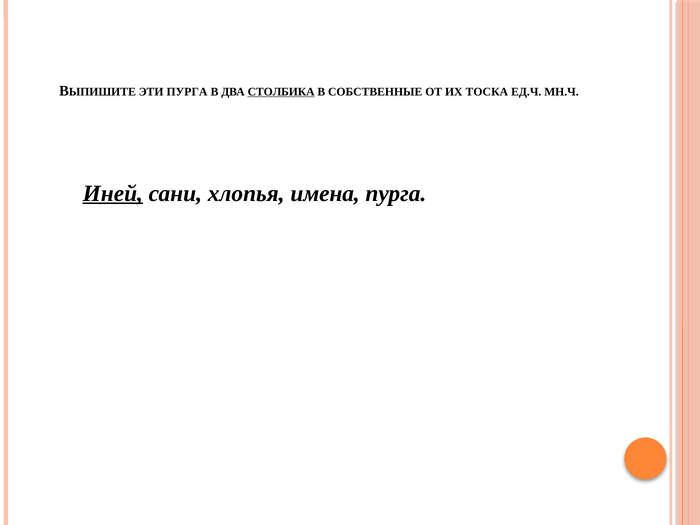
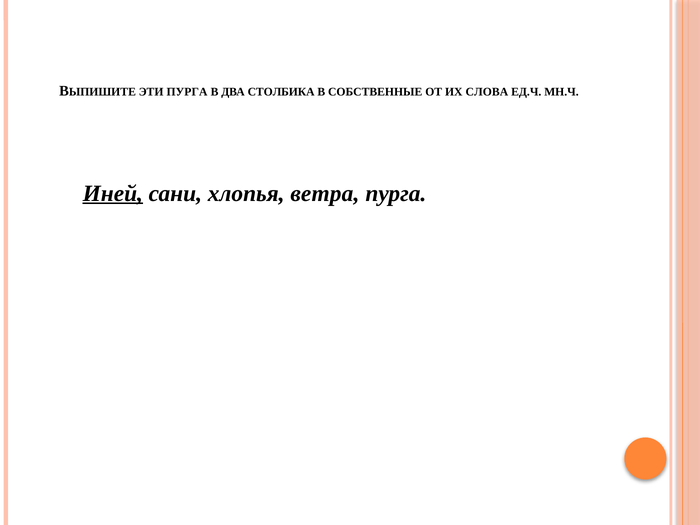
СТОЛБИКА underline: present -> none (281, 92)
ТОСКА: ТОСКА -> СЛОВА (487, 92)
имена: имена -> ветра (325, 193)
